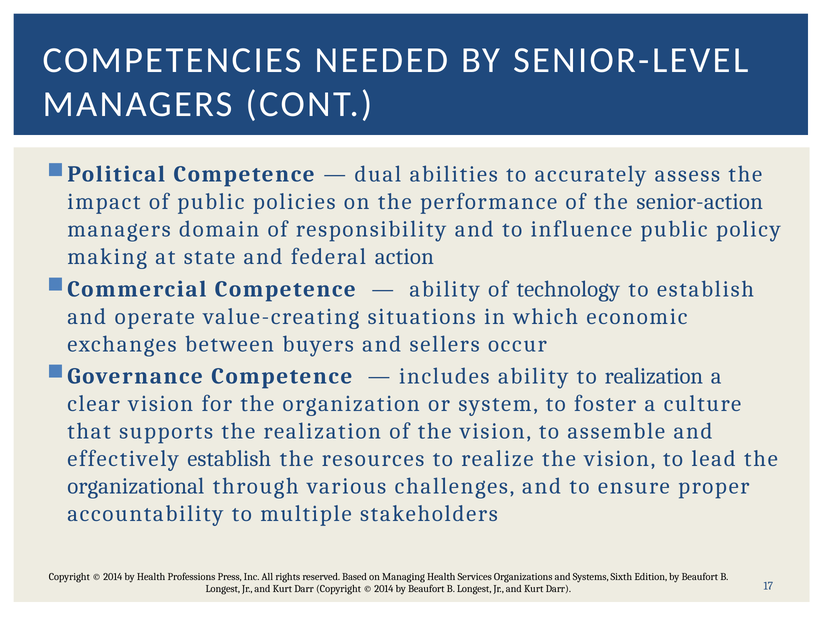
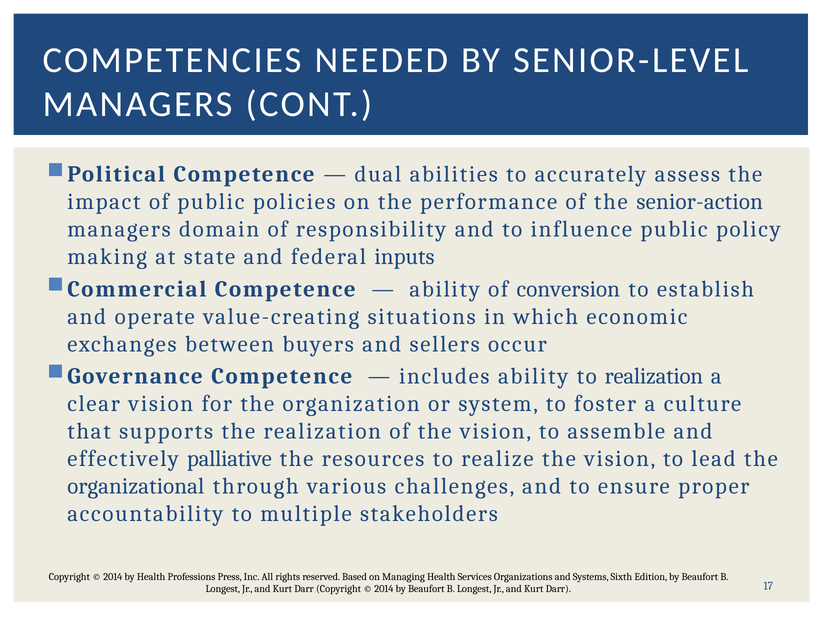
action: action -> inputs (405, 257)
technology: technology -> conversion (568, 289)
effectively establish: establish -> palliative (229, 459)
